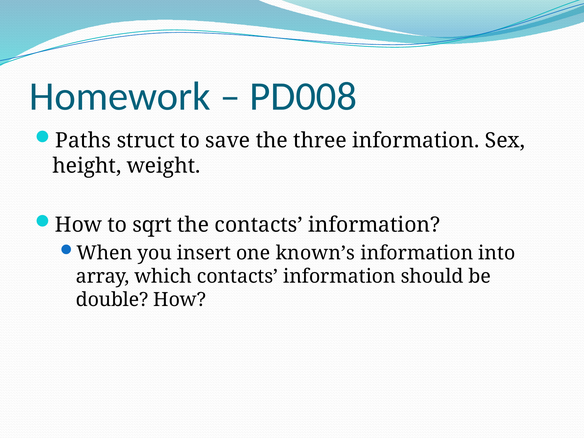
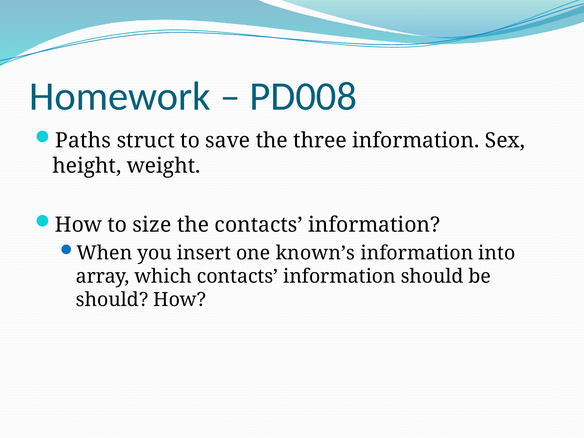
sqrt: sqrt -> size (152, 225)
double: double -> should (112, 300)
